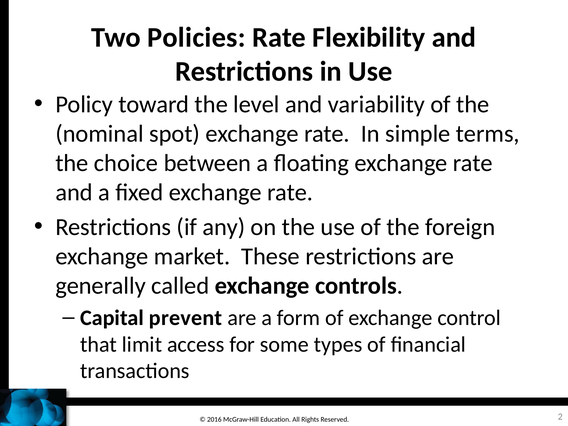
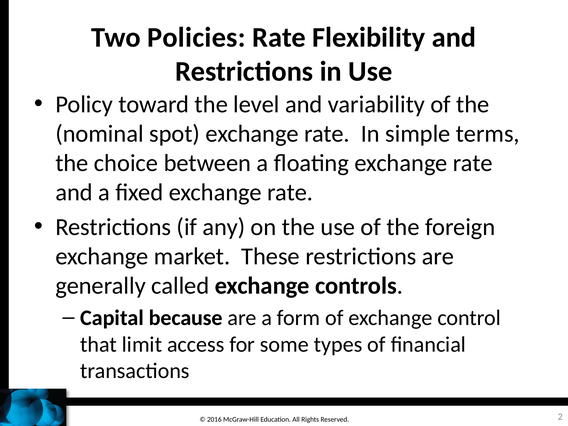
prevent: prevent -> because (186, 318)
